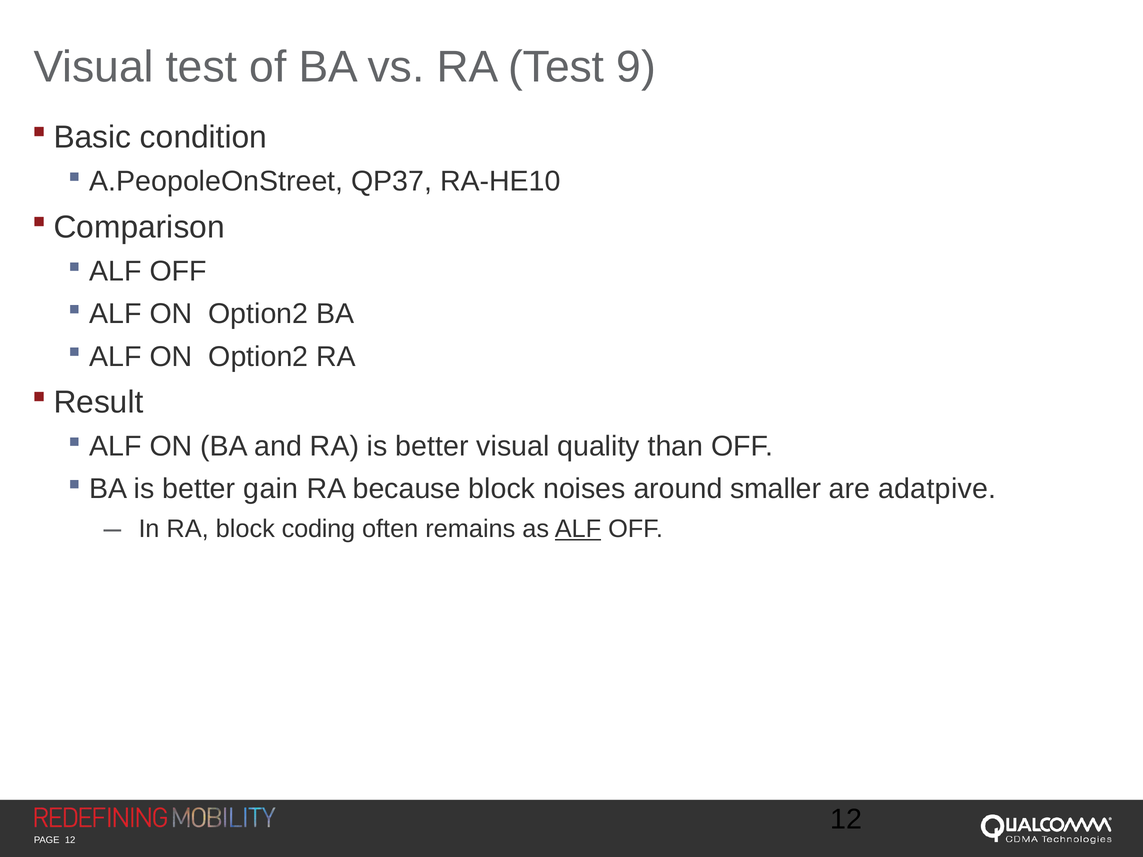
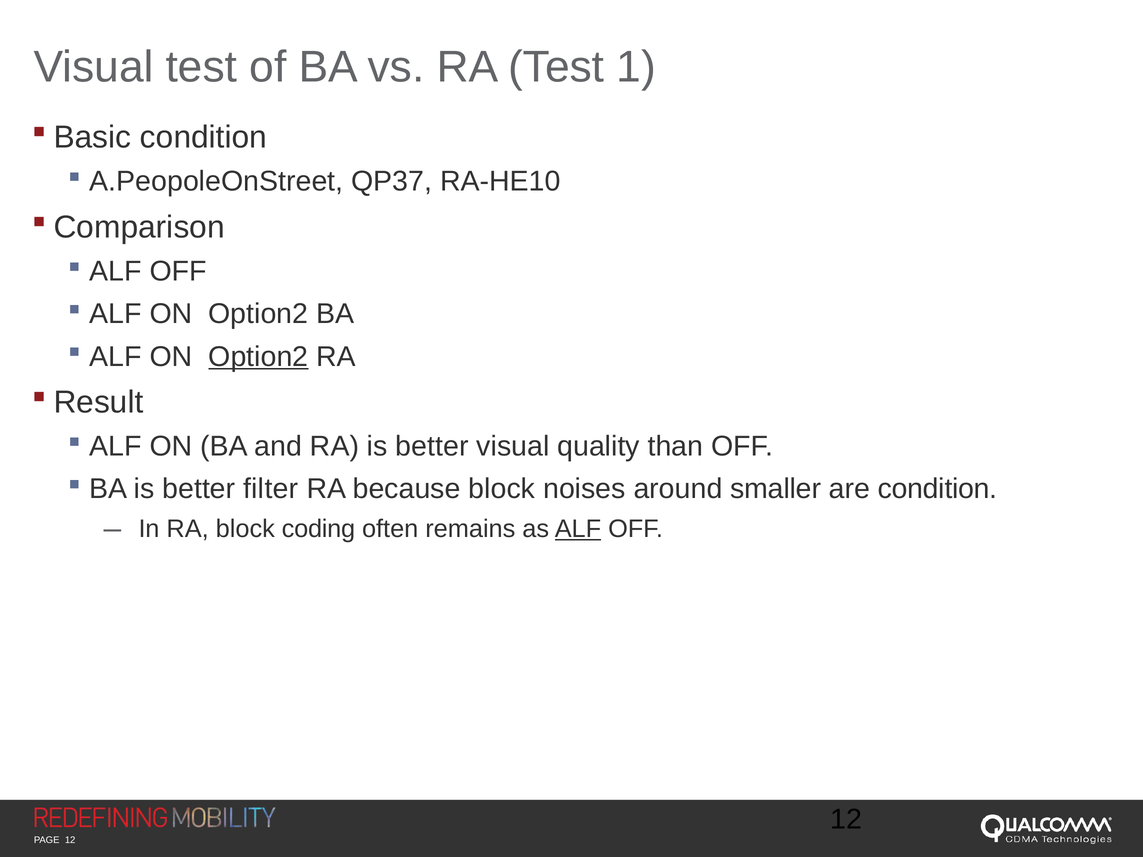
9: 9 -> 1 (636, 67)
Option2 underline: none -> present (258, 357)
gain: gain -> filter (271, 489)
are adatpive: adatpive -> condition (938, 489)
